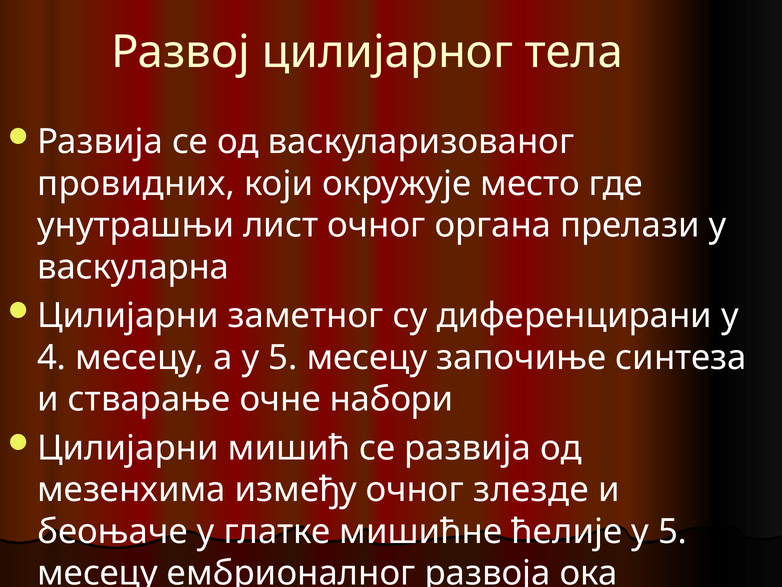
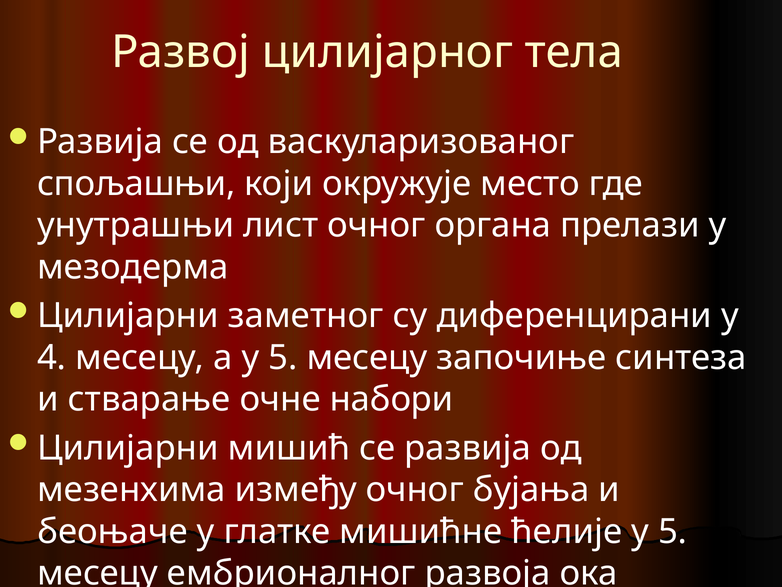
провидних: провидних -> спољашњи (136, 184)
васкуларна: васкуларна -> мезодерма (133, 267)
злезде: злезде -> бујања (531, 490)
